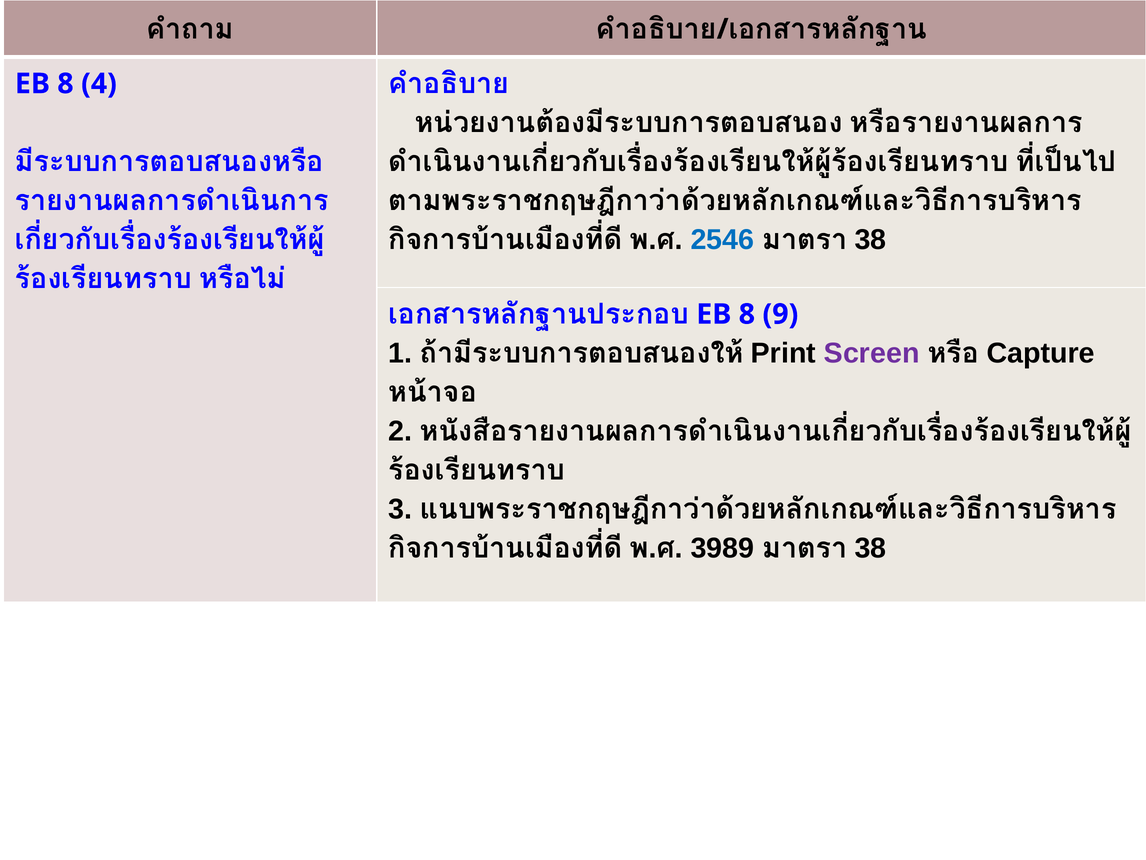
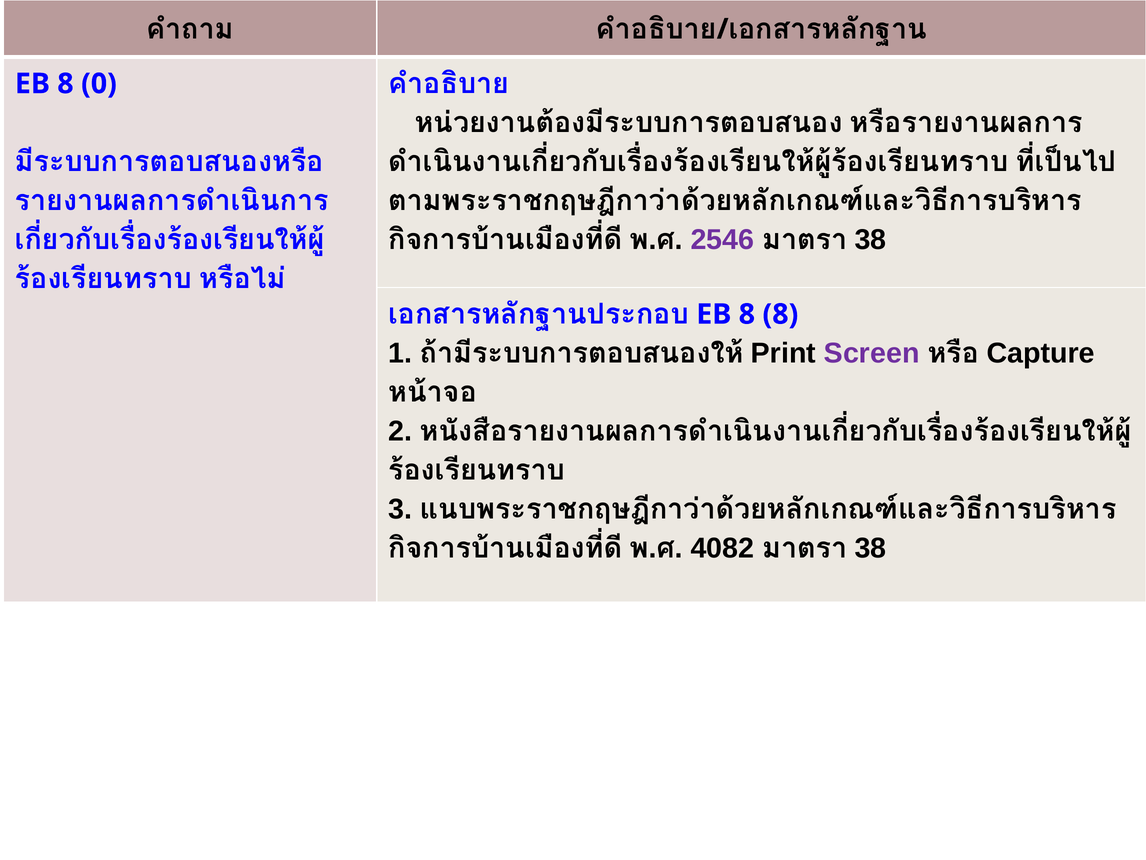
4: 4 -> 0 (99, 84)
2546 colour: blue -> purple (722, 240)
8 9: 9 -> 8 (780, 314)
3989: 3989 -> 4082 (722, 548)
